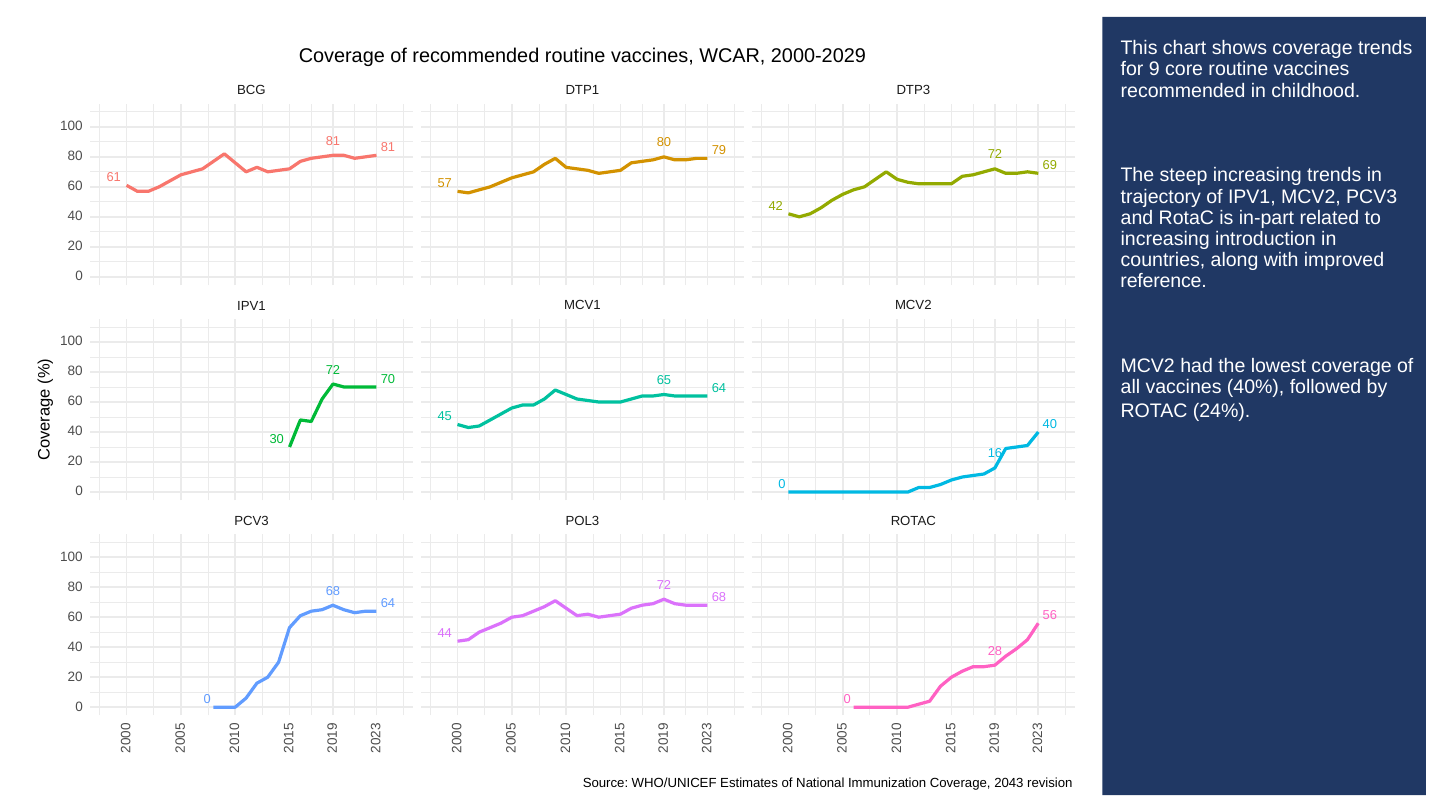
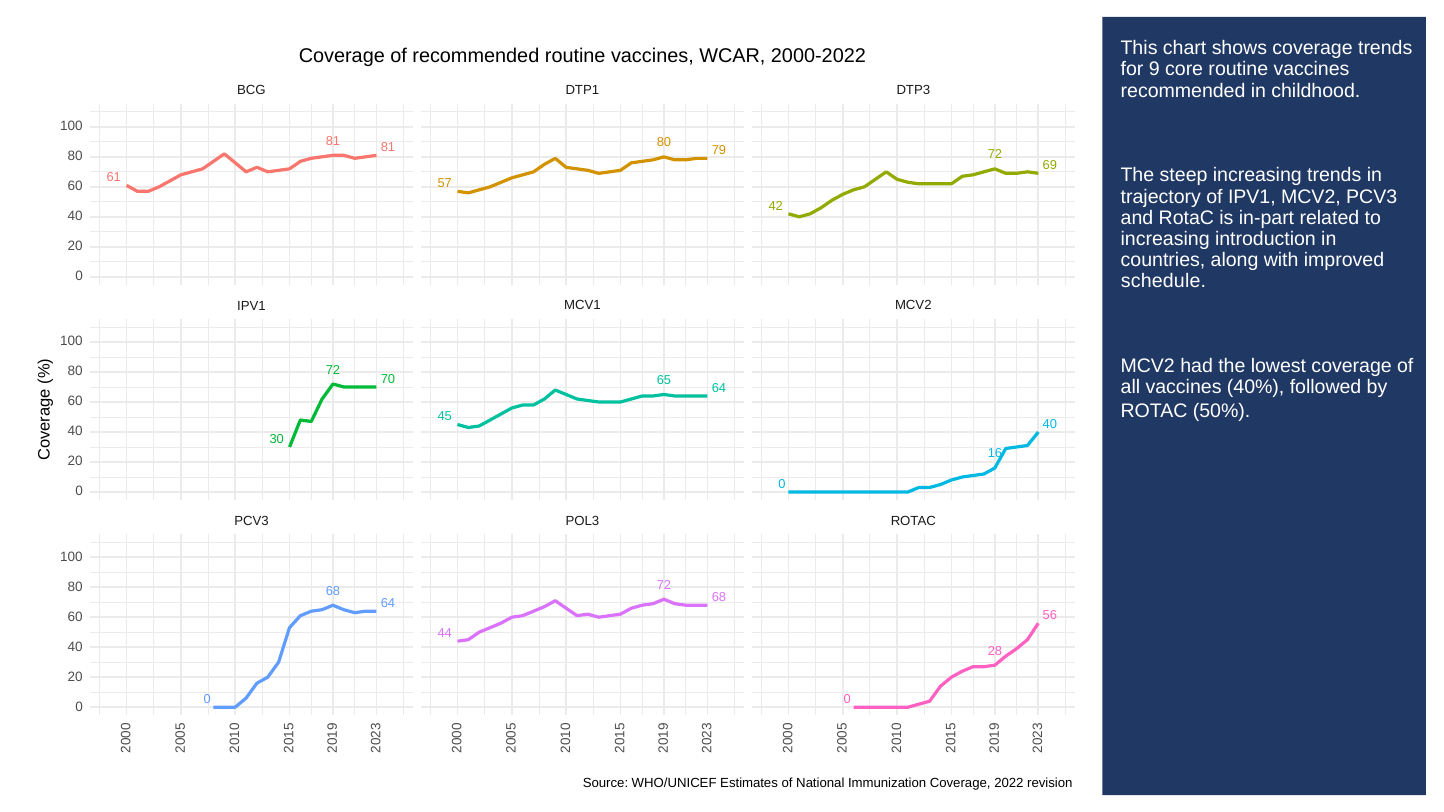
2000-2029: 2000-2029 -> 2000-2022 (818, 56)
reference: reference -> schedule (1163, 281)
24%: 24% -> 50% (1222, 411)
2043: 2043 -> 2022 (1009, 784)
